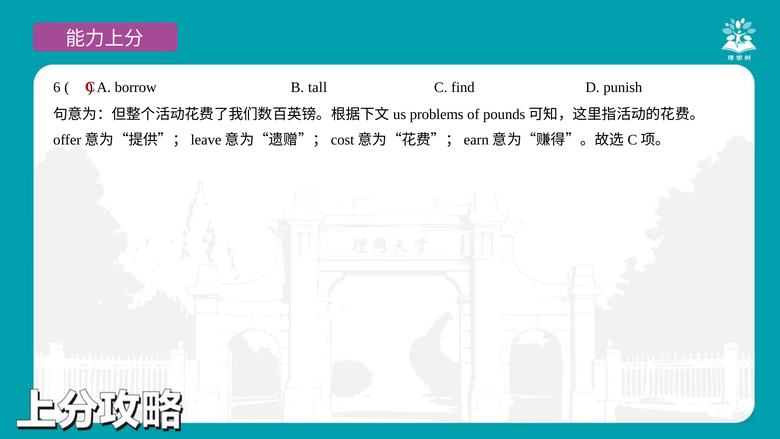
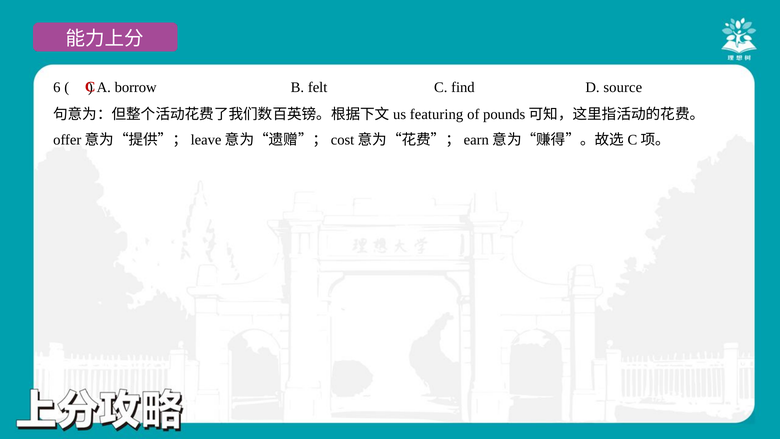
tall: tall -> felt (318, 87)
punish: punish -> source (623, 87)
problems: problems -> featuring (437, 114)
